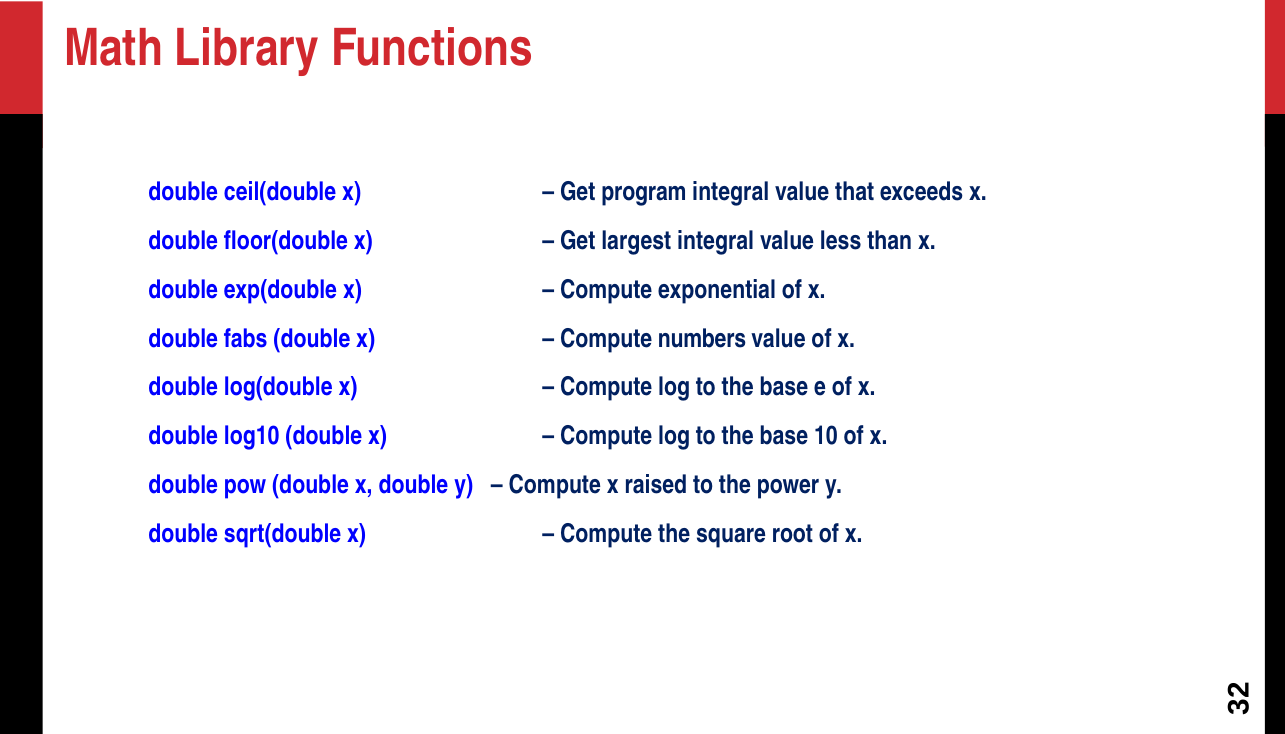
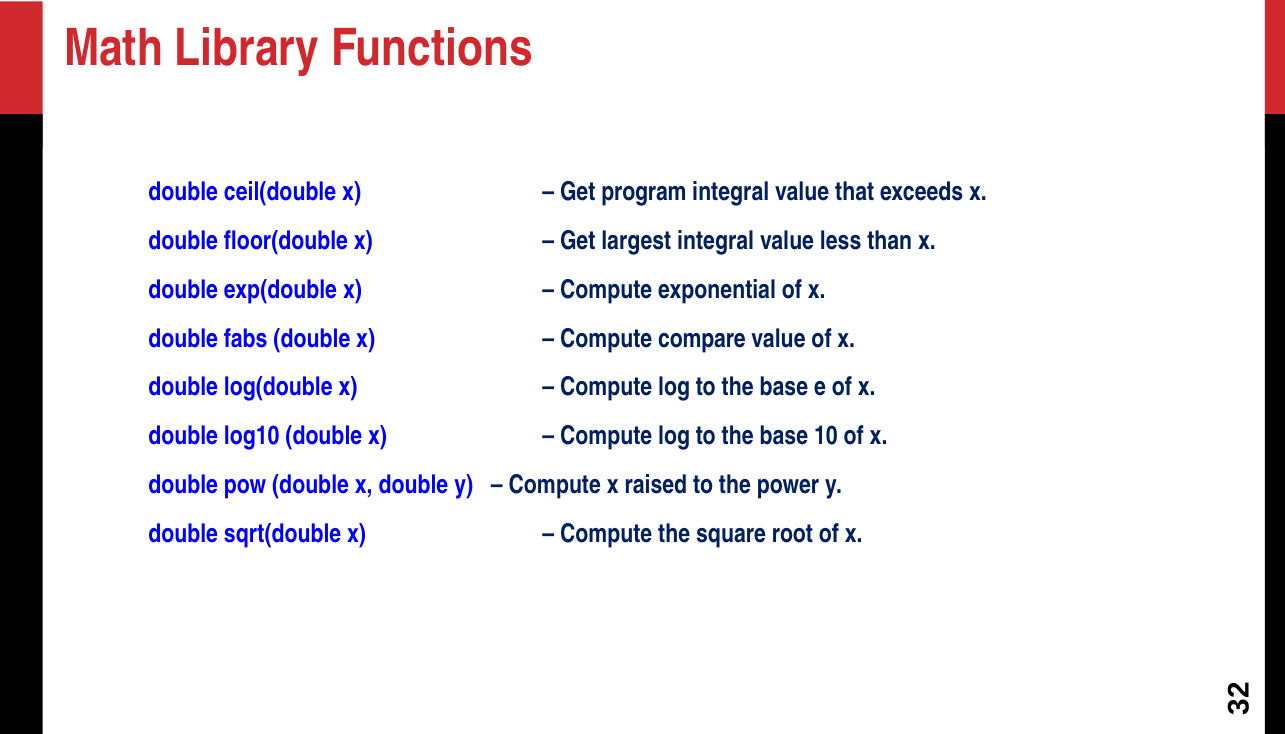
numbers: numbers -> compare (702, 339)
